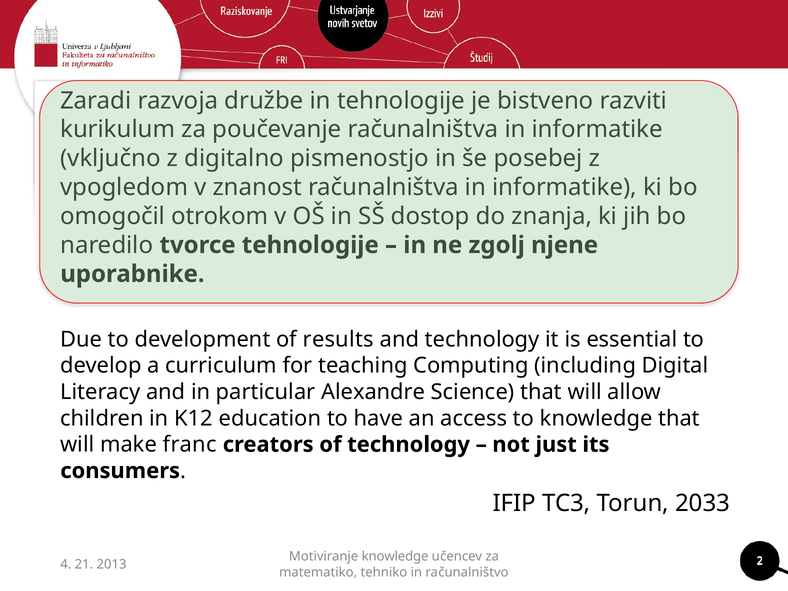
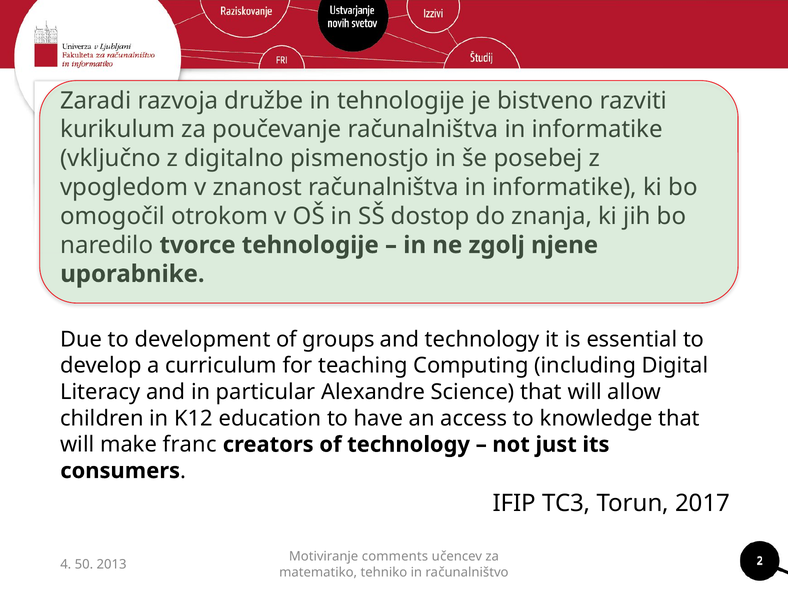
results: results -> groups (339, 339)
2033: 2033 -> 2017 (703, 503)
Motiviranje knowledge: knowledge -> comments (395, 557)
21: 21 -> 50 (84, 564)
